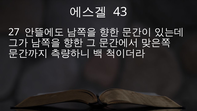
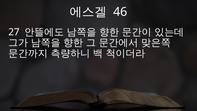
43: 43 -> 46 (120, 12)
